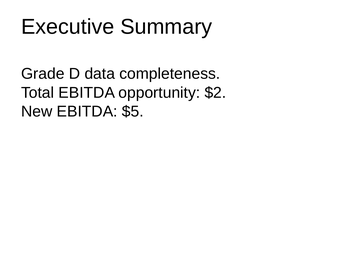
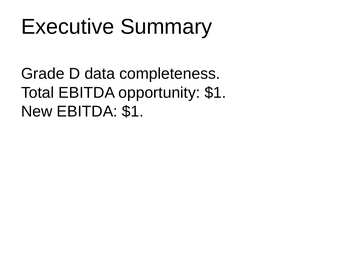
opportunity $2: $2 -> $1 (215, 93)
EBITDA $5: $5 -> $1 (133, 111)
